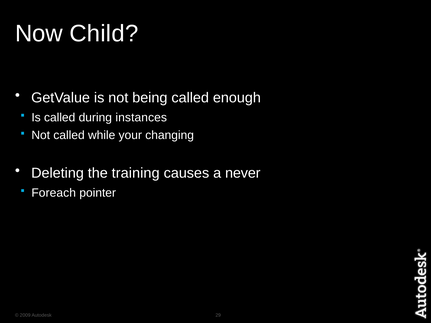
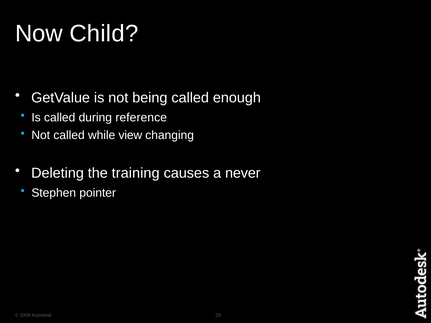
instances: instances -> reference (141, 118)
your: your -> view (130, 135)
Foreach: Foreach -> Stephen (54, 193)
